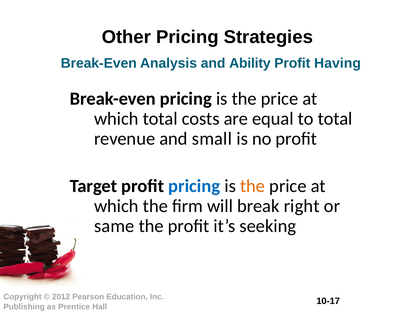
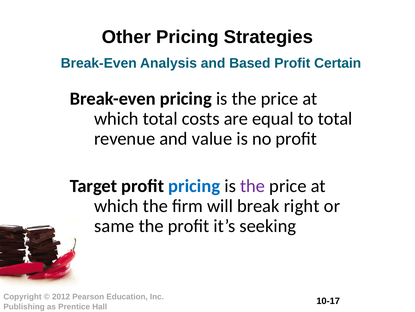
Ability: Ability -> Based (250, 63)
Having: Having -> Certain (338, 63)
small: small -> value (212, 138)
the colour: orange -> purple (253, 185)
